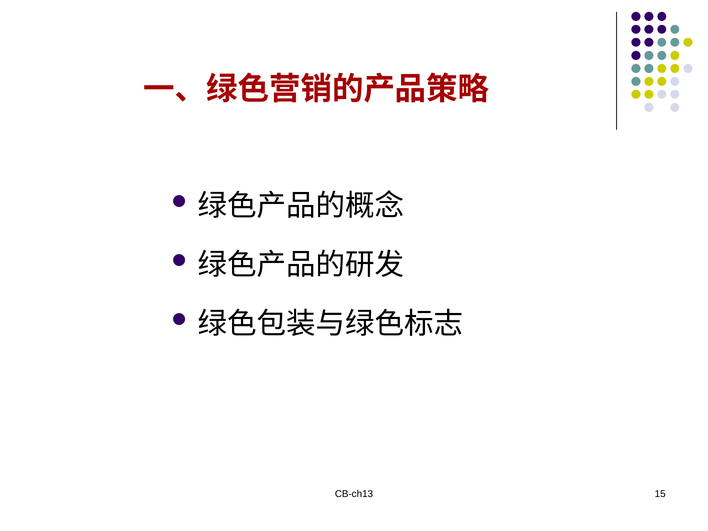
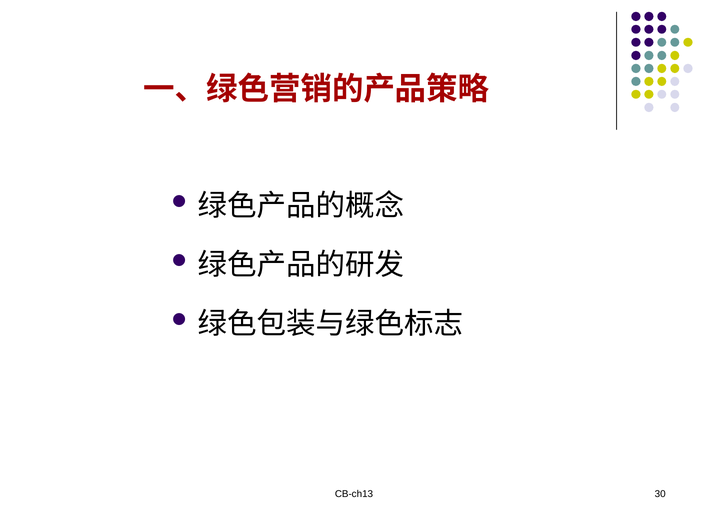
15: 15 -> 30 (660, 494)
